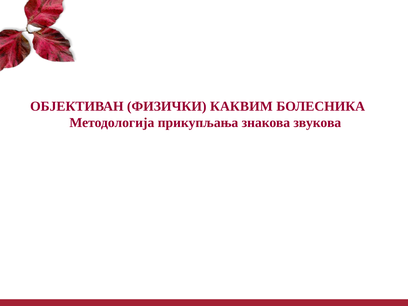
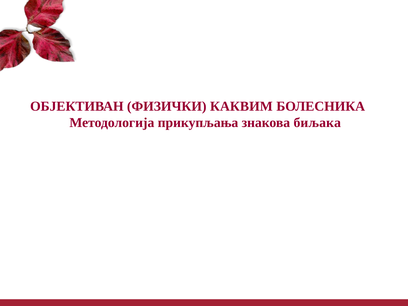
звукова: звукова -> биљака (317, 123)
